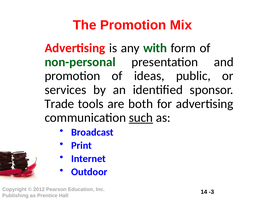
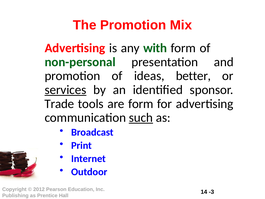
public: public -> better (193, 76)
services underline: none -> present (65, 90)
are both: both -> form (141, 104)
